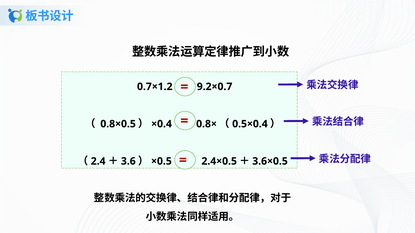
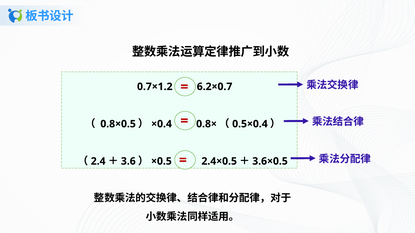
9.2×0.7: 9.2×0.7 -> 6.2×0.7 (215, 87)
